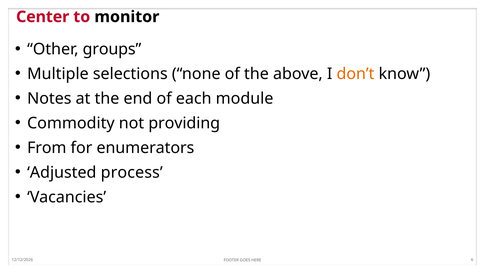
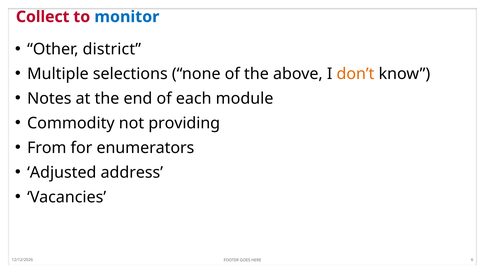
Center: Center -> Collect (43, 17)
monitor colour: black -> blue (127, 17)
groups: groups -> district (112, 49)
process: process -> address (132, 172)
